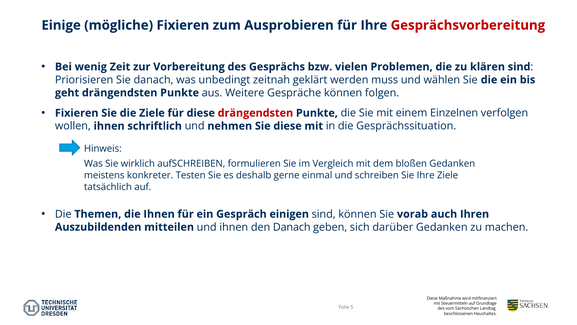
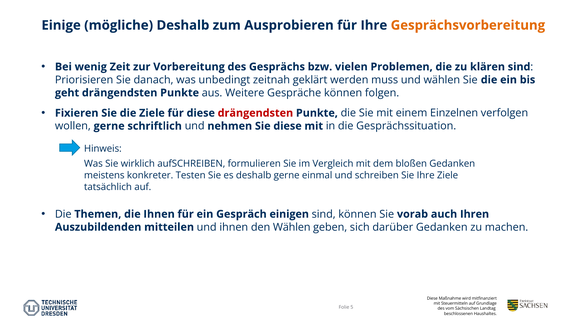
mögliche Fixieren: Fixieren -> Deshalb (183, 25)
Gesprächsvorbereitung colour: red -> orange (468, 25)
wollen ihnen: ihnen -> gerne (109, 126)
den Danach: Danach -> Wählen (292, 227)
